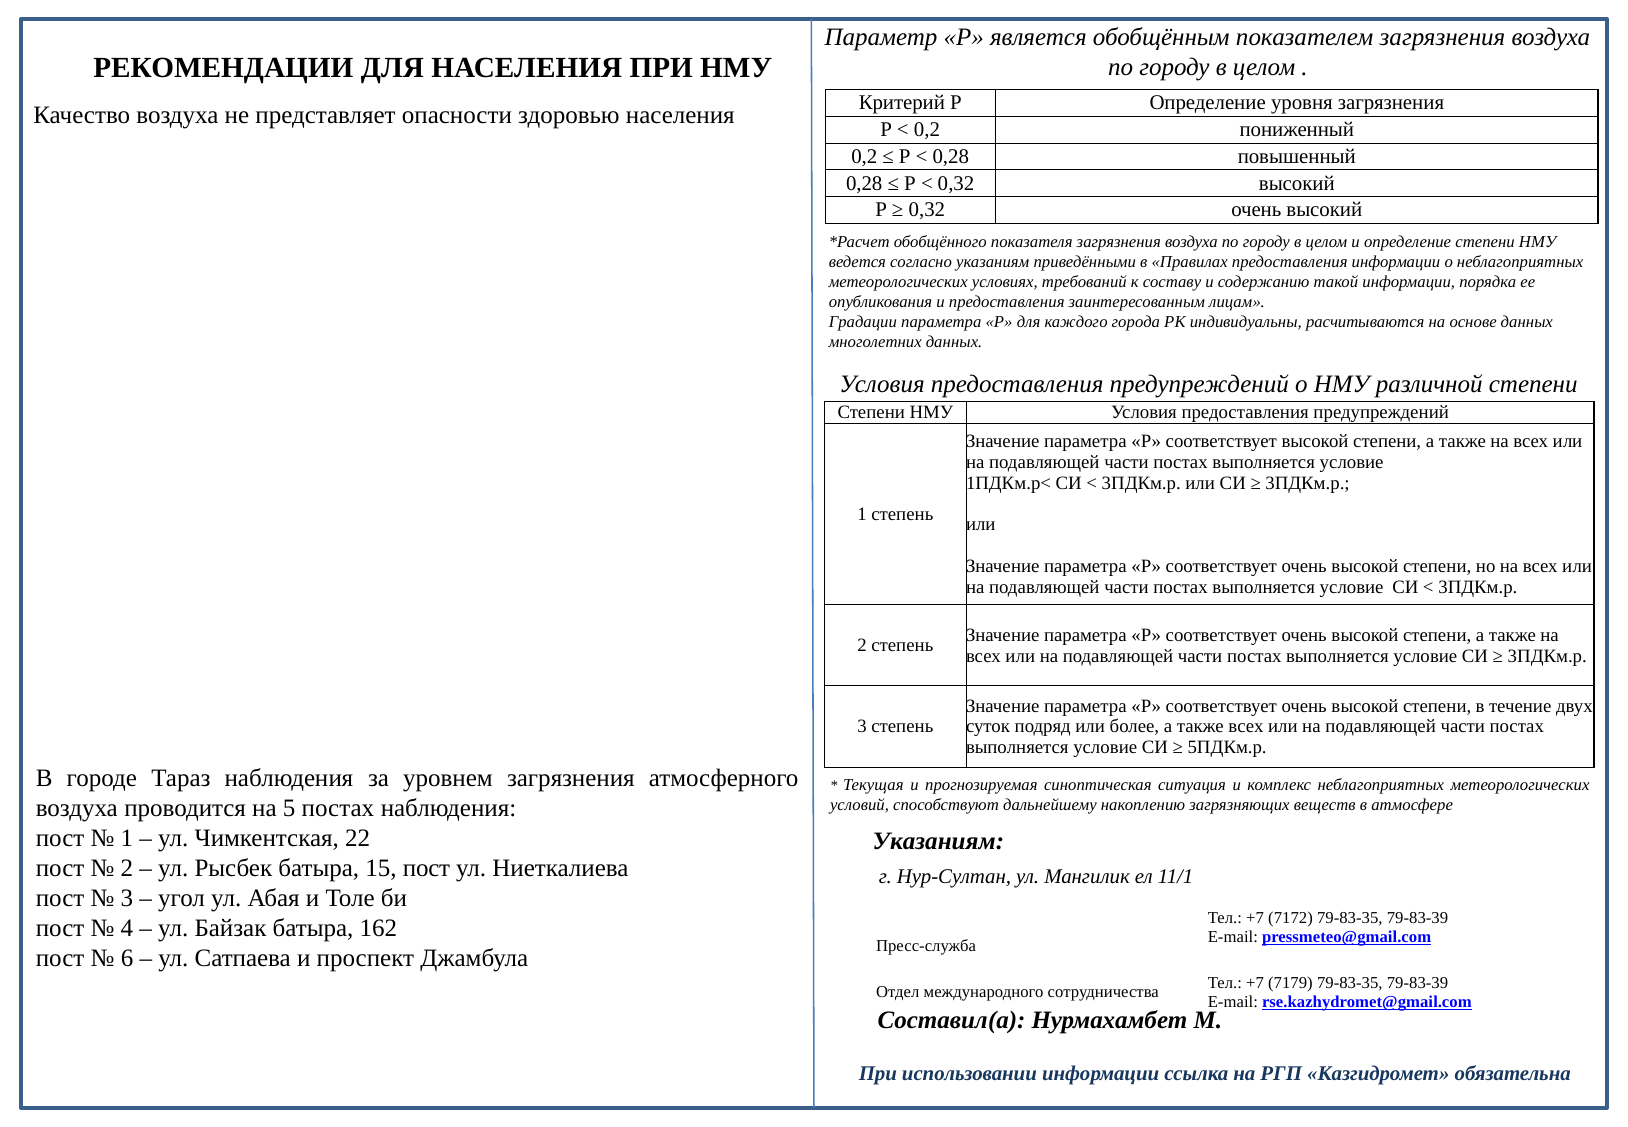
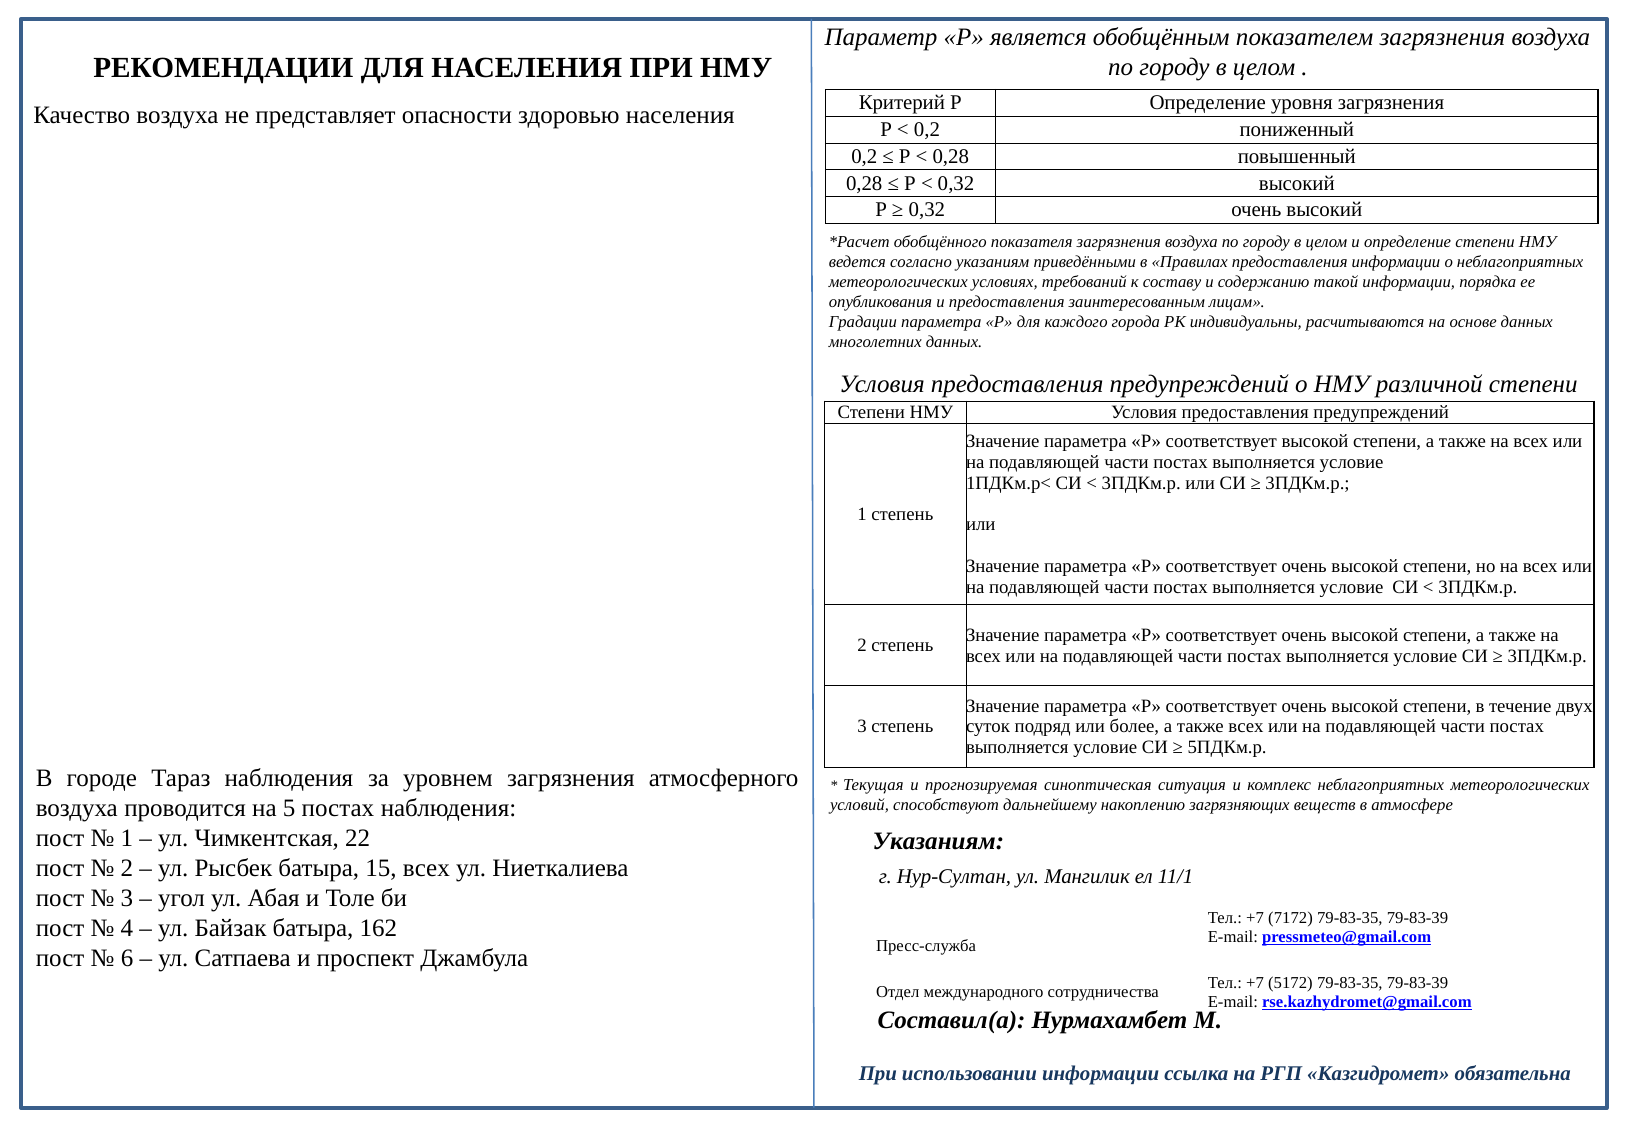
15 пост: пост -> всех (426, 868)
7179: 7179 -> 5172 (1290, 983)
